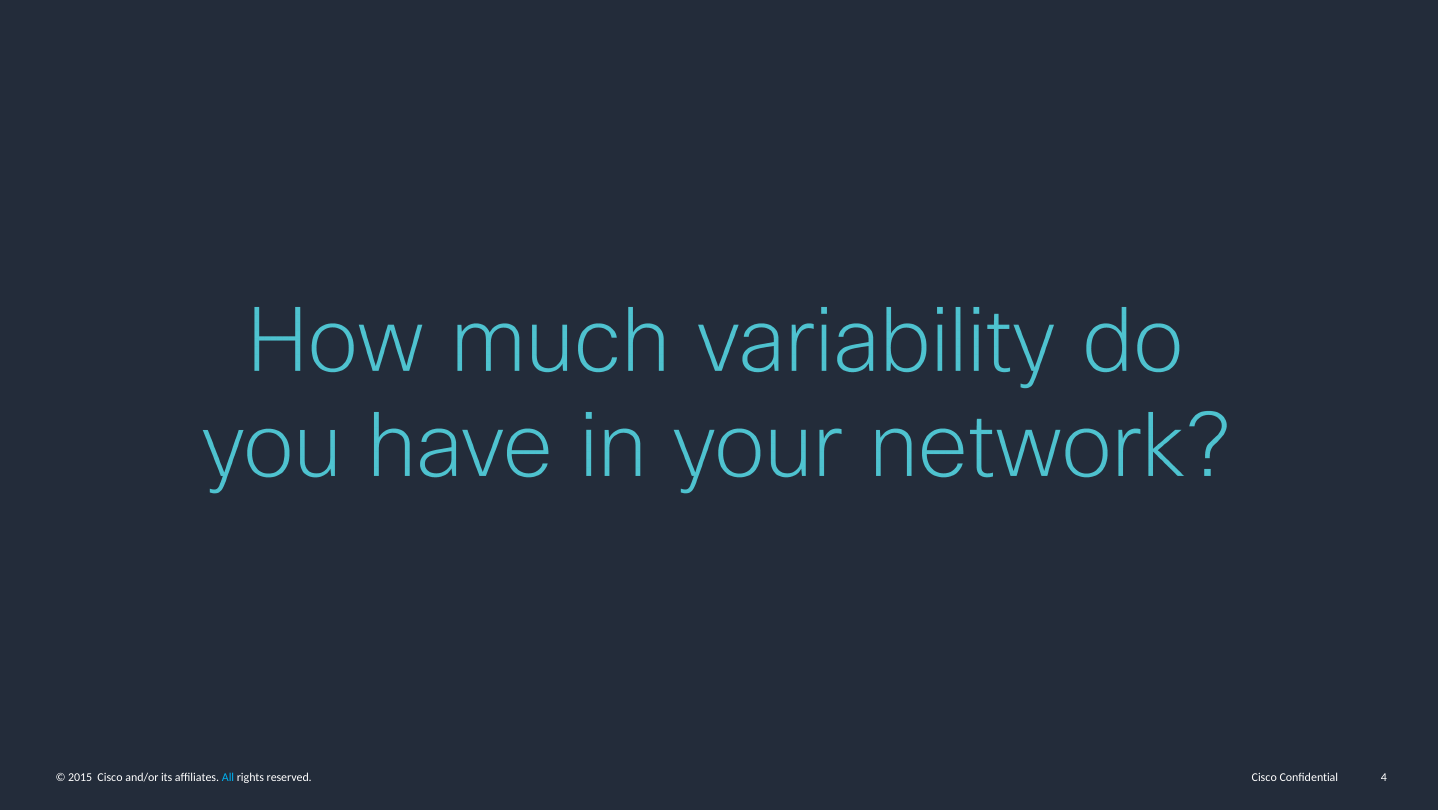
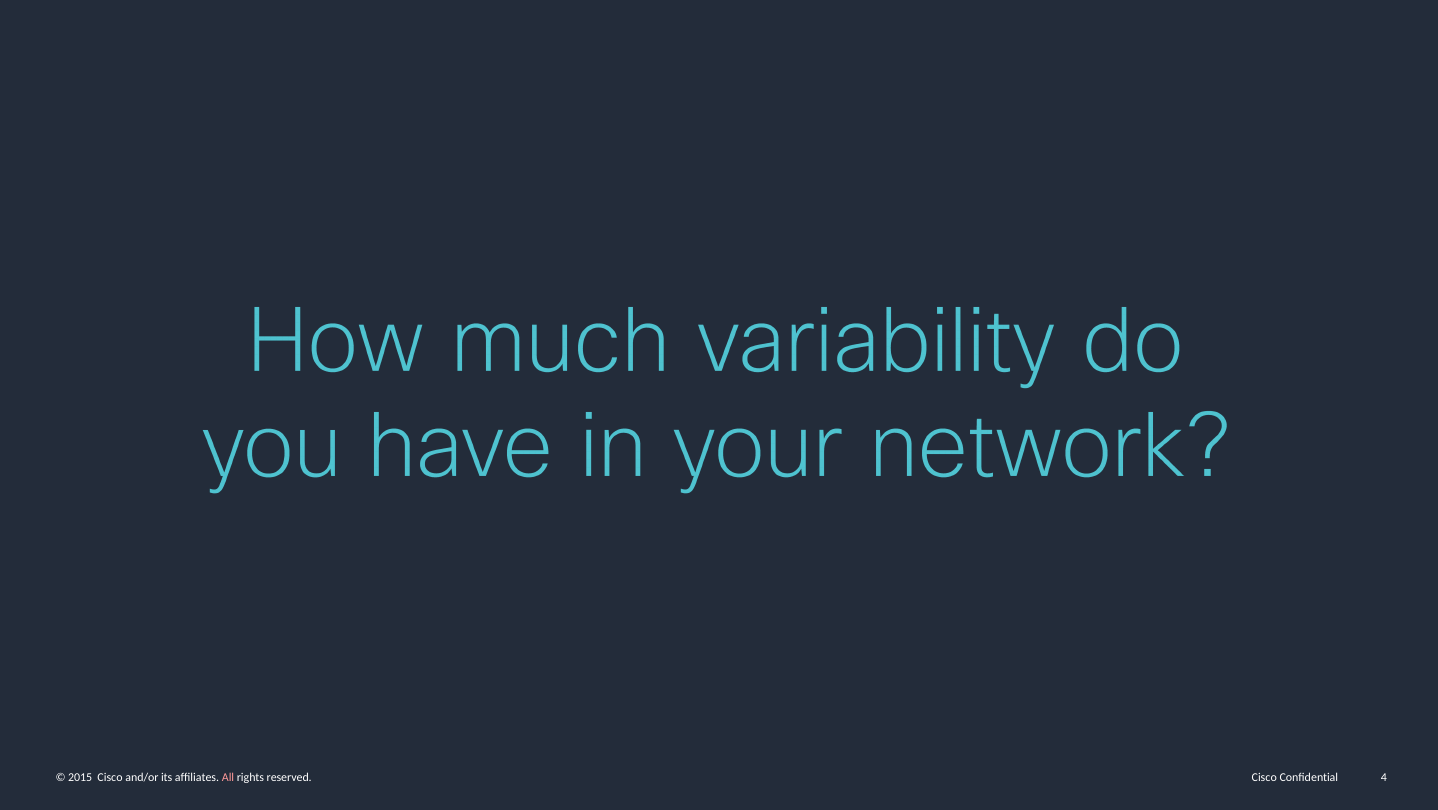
All colour: light blue -> pink (228, 778)
